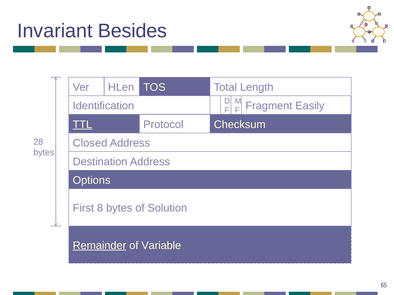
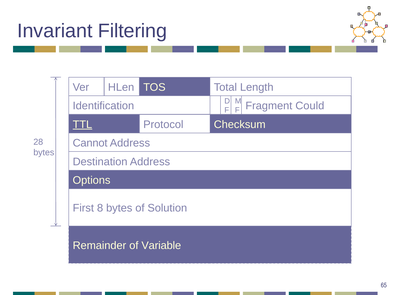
Besides: Besides -> Filtering (133, 31)
Easily: Easily -> Could (310, 106)
Closed: Closed -> Cannot (90, 143)
Remainder underline: present -> none (99, 246)
